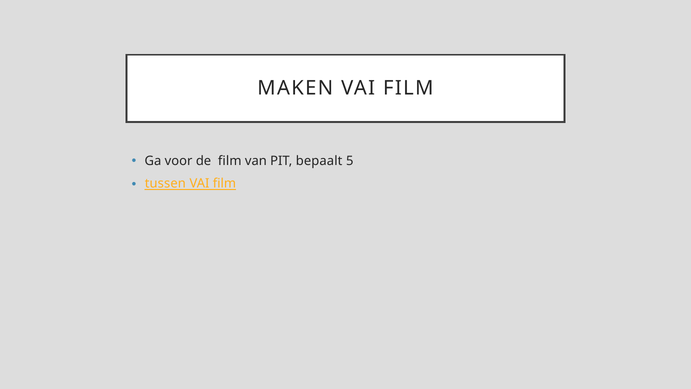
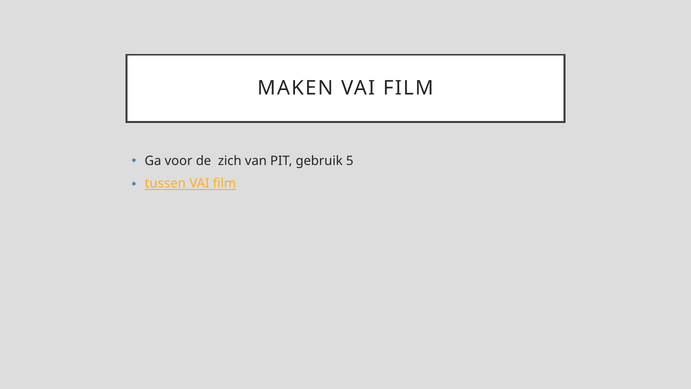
de film: film -> zich (230, 161)
bepaalt: bepaalt -> gebruik (319, 161)
